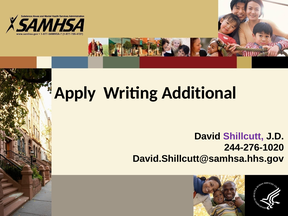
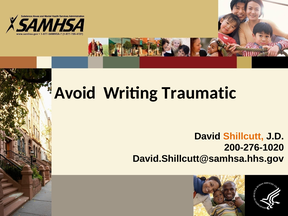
Apply: Apply -> Avoid (75, 93)
Additional: Additional -> Traumatic (199, 93)
Shillcutt colour: purple -> orange (243, 136)
244-276-1020: 244-276-1020 -> 200-276-1020 (254, 148)
